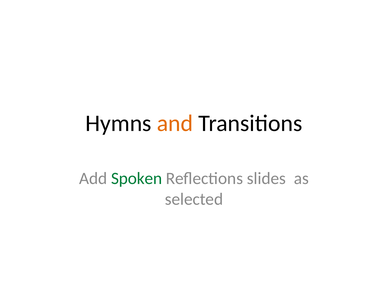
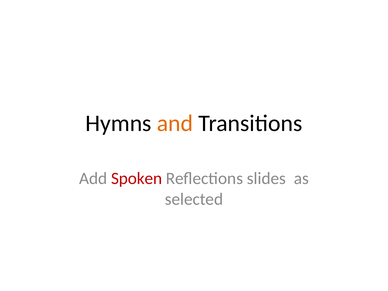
Spoken colour: green -> red (137, 178)
